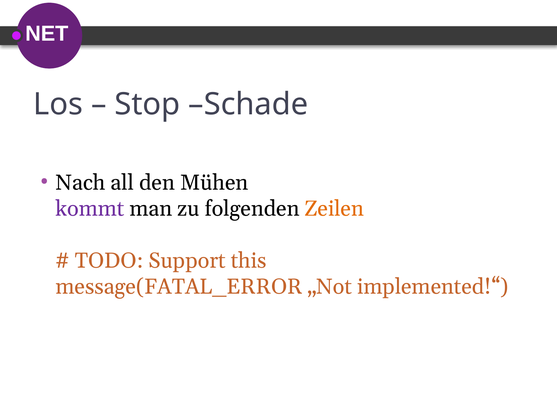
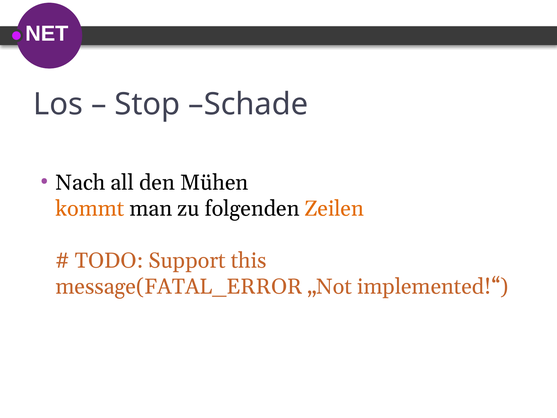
kommt colour: purple -> orange (90, 209)
